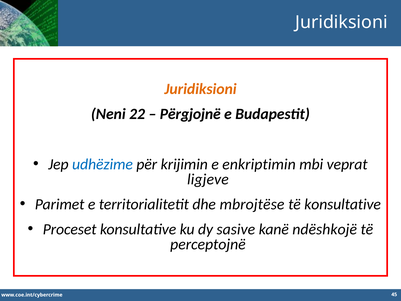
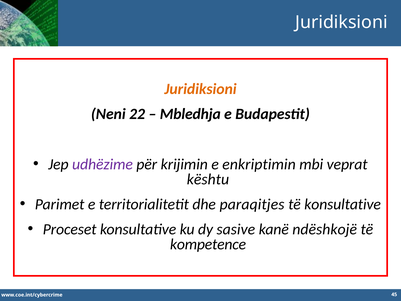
Përgjojnë: Përgjojnë -> Mbledhja (190, 114)
udhëzime colour: blue -> purple (103, 164)
ligjeve: ligjeve -> kështu (208, 179)
mbrojtëse: mbrojtëse -> paraqitjes (252, 204)
perceptojnë: perceptojnë -> kompetence (208, 244)
